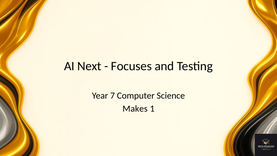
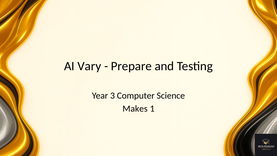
Next: Next -> Vary (89, 66)
Focuses: Focuses -> Prepare (131, 66)
7: 7 -> 3 (112, 96)
